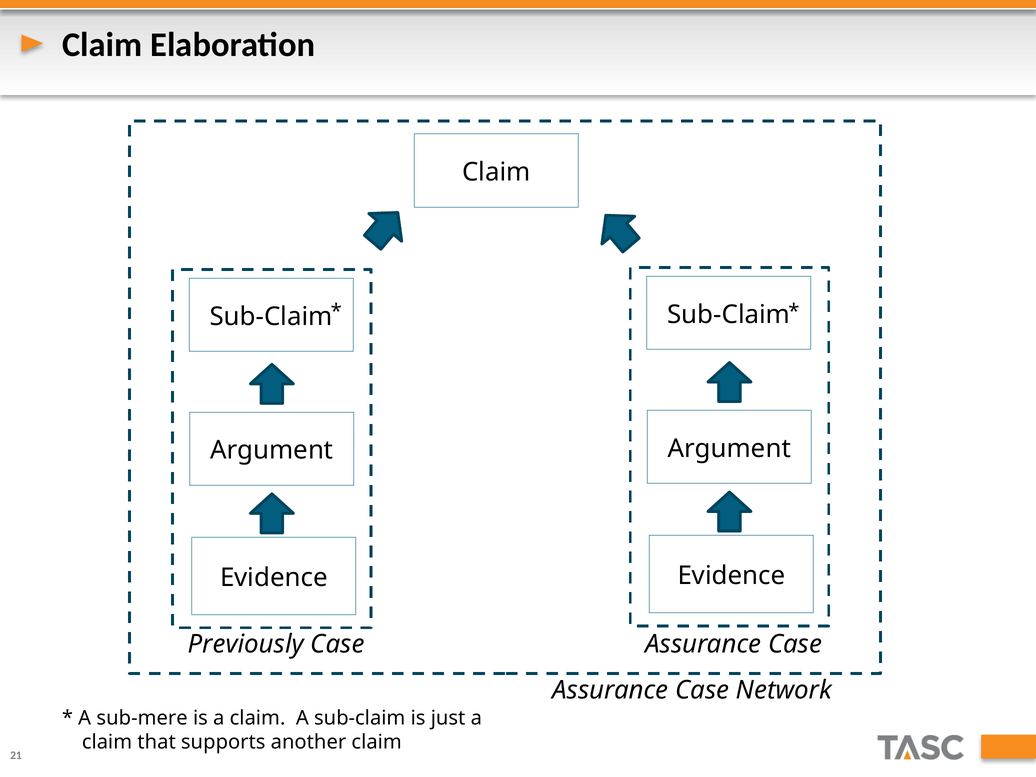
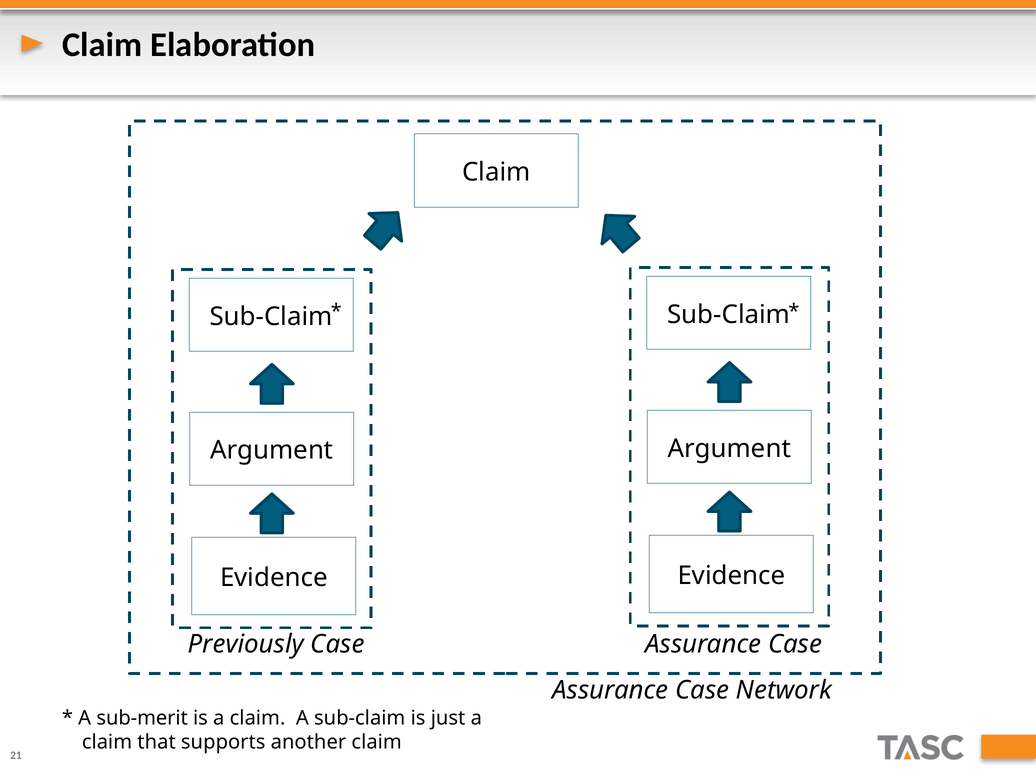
sub-mere: sub-mere -> sub-merit (142, 718)
